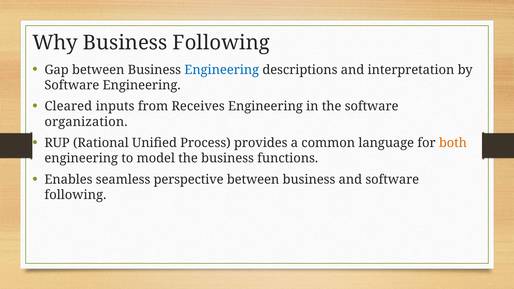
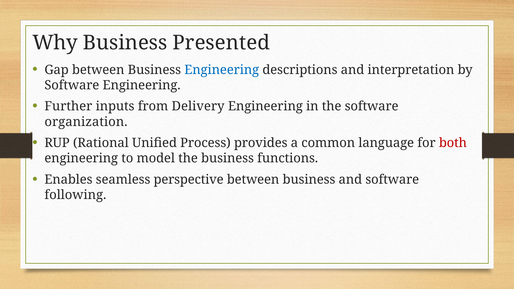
Business Following: Following -> Presented (221, 43)
Cleared: Cleared -> Further (68, 106)
Receives: Receives -> Delivery (198, 106)
both colour: orange -> red (453, 143)
